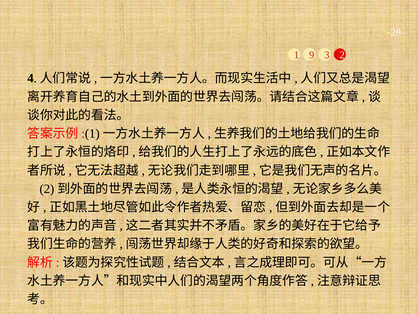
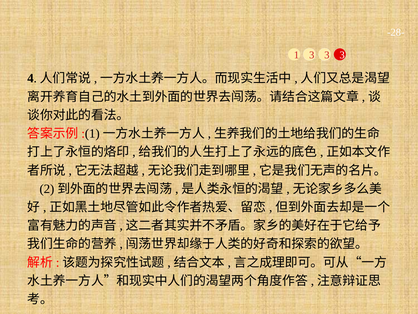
1 9: 9 -> 3 (312, 55)
2: 2 -> 3 (342, 55)
